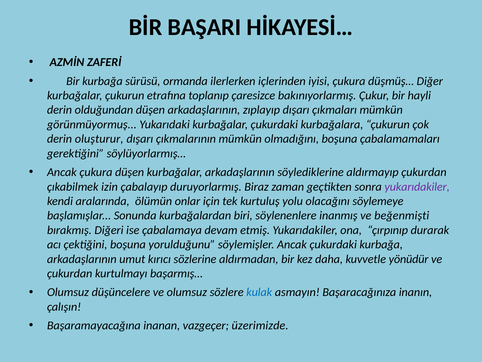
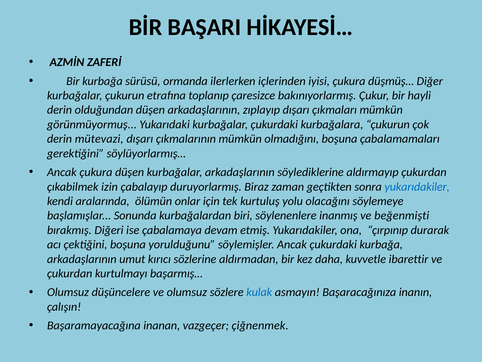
oluşturur: oluşturur -> mütevazi (99, 139)
yukarıdakiler colour: purple -> blue (417, 186)
yönüdür: yönüdür -> ibarettir (409, 259)
üzerimizde: üzerimizde -> çiğnenmek (260, 325)
